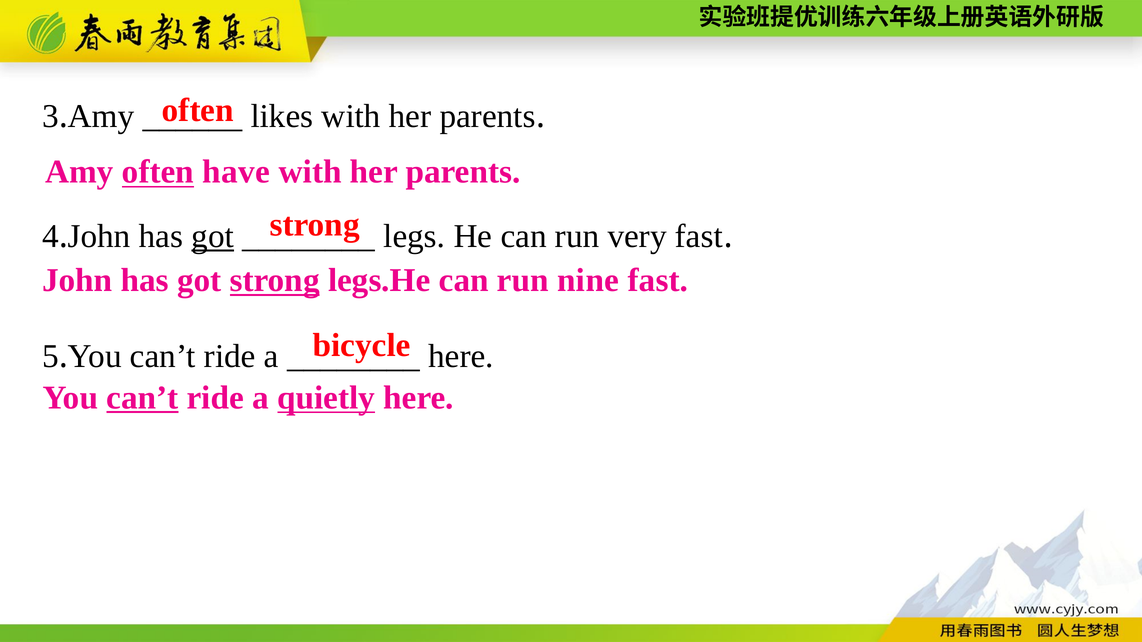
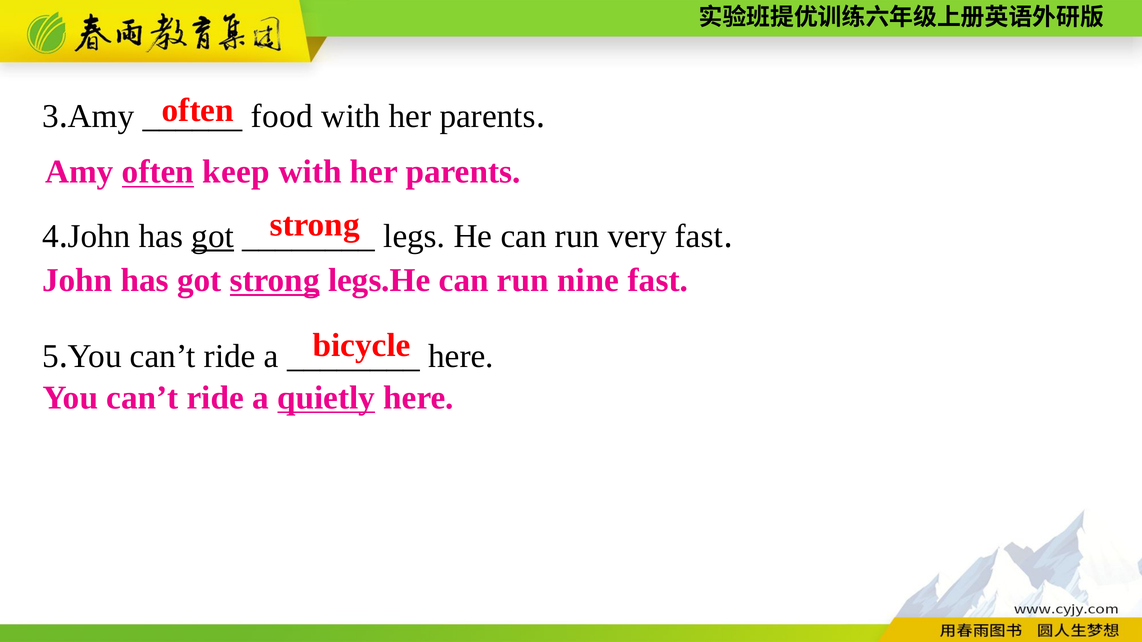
likes: likes -> food (282, 117)
have: have -> keep (236, 172)
can’t underline: present -> none (142, 398)
